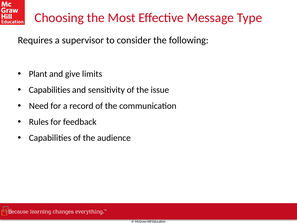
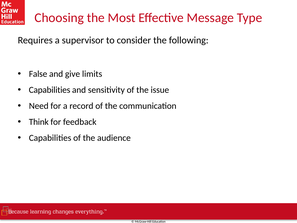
Plant: Plant -> False (38, 74)
Rules: Rules -> Think (39, 122)
